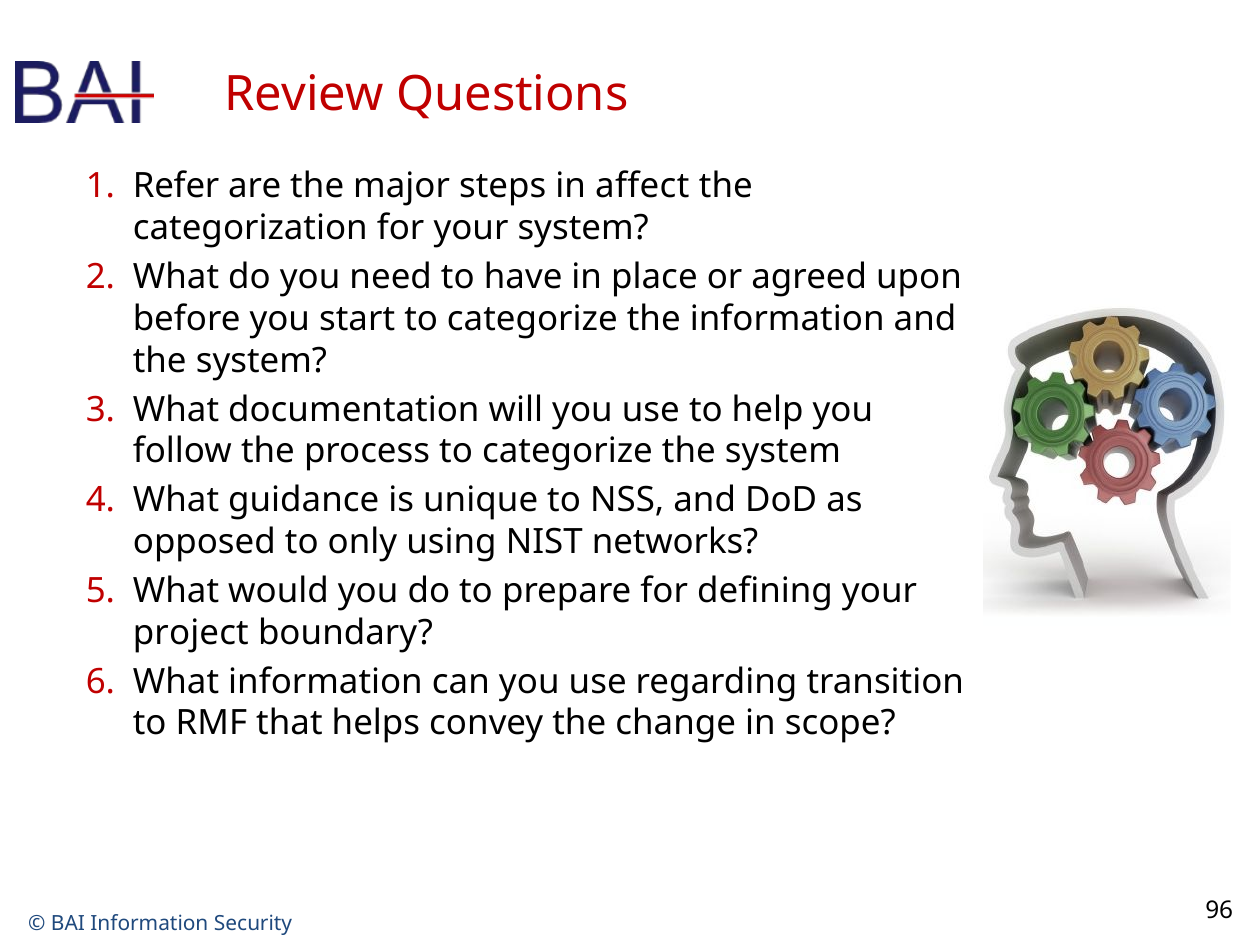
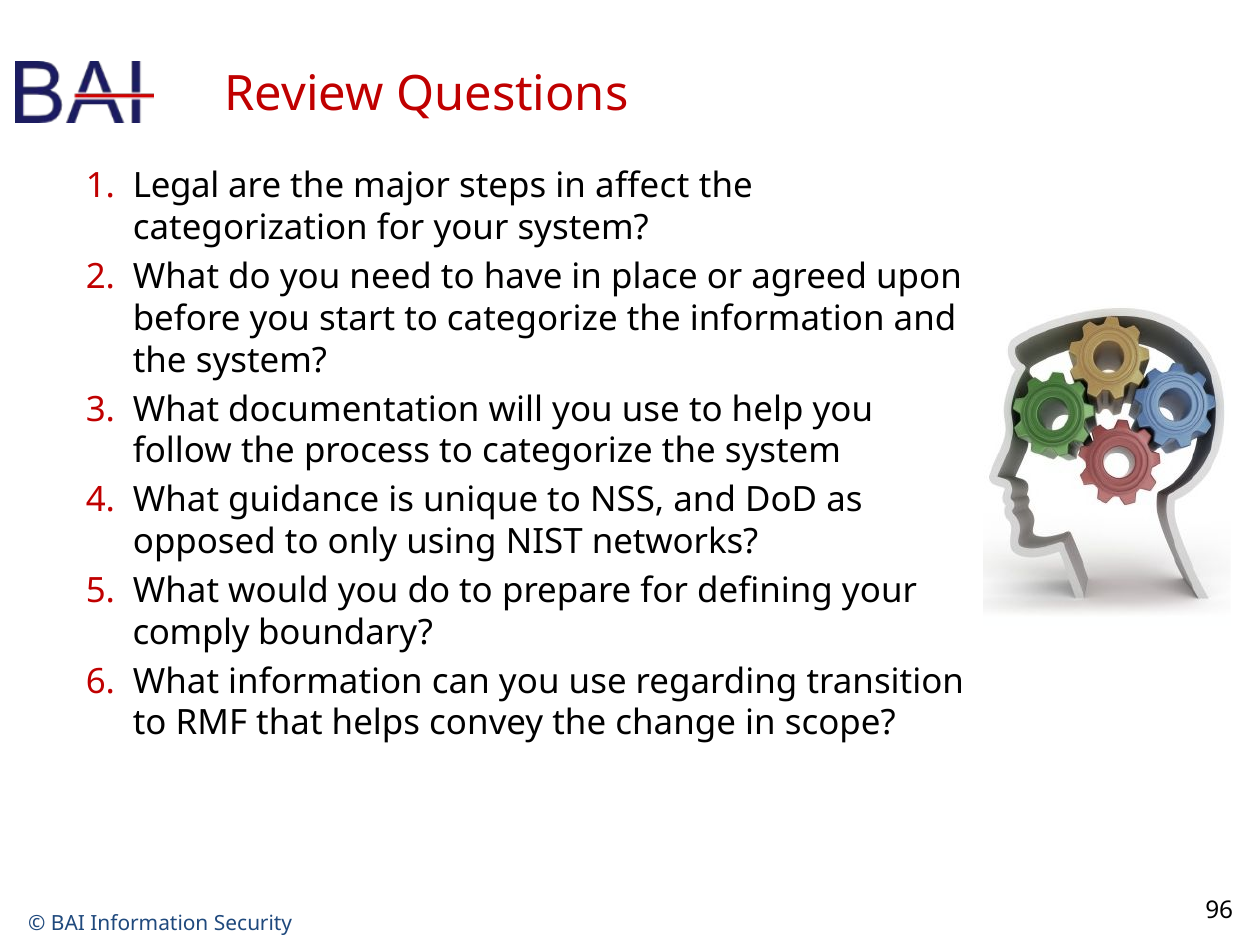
Refer: Refer -> Legal (176, 187)
project: project -> comply (191, 633)
